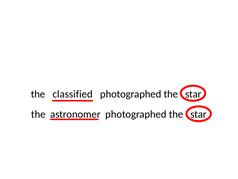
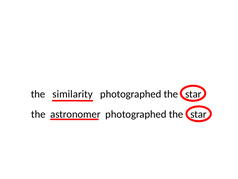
classified: classified -> similarity (73, 94)
